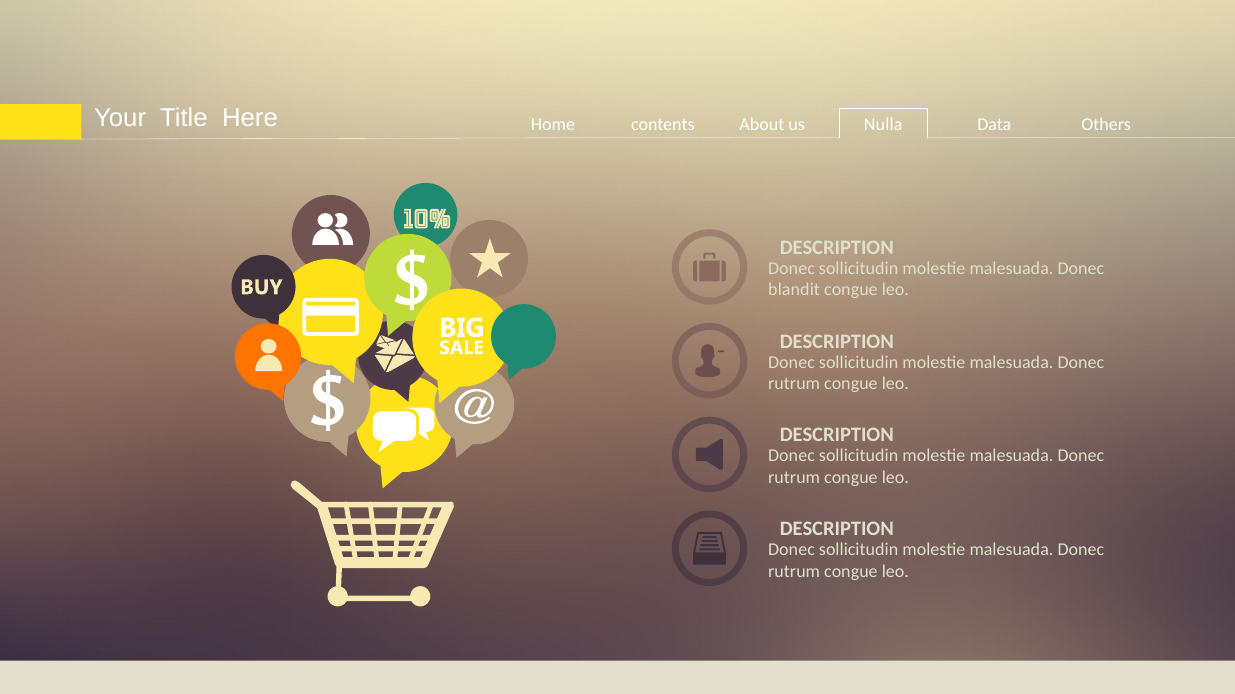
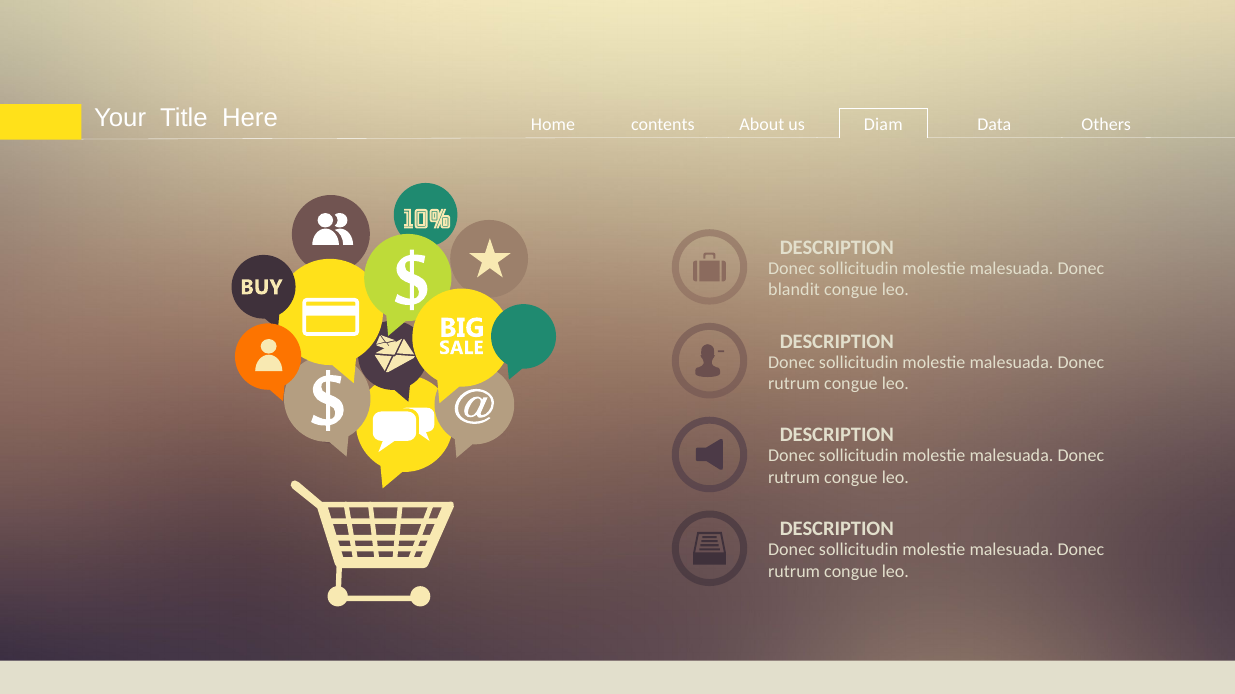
Nulla: Nulla -> Diam (883, 125)
